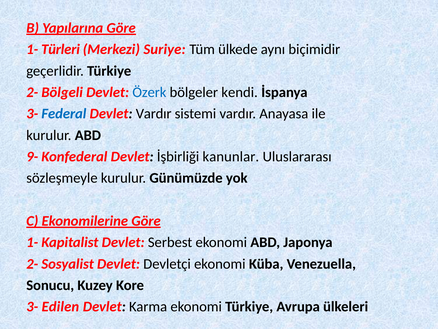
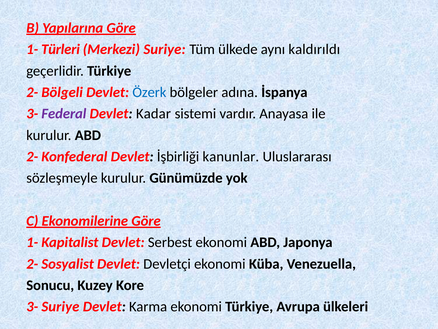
biçimidir: biçimidir -> kaldırıldı (314, 49)
kendi: kendi -> adına (240, 92)
Federal colour: blue -> purple (64, 114)
Devlet Vardır: Vardır -> Kadar (153, 114)
9-: 9- -> 2- (32, 156)
3- Edilen: Edilen -> Suriye (60, 306)
